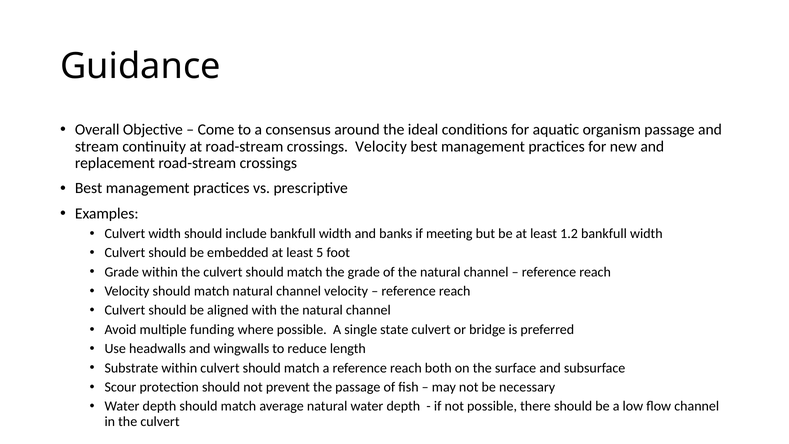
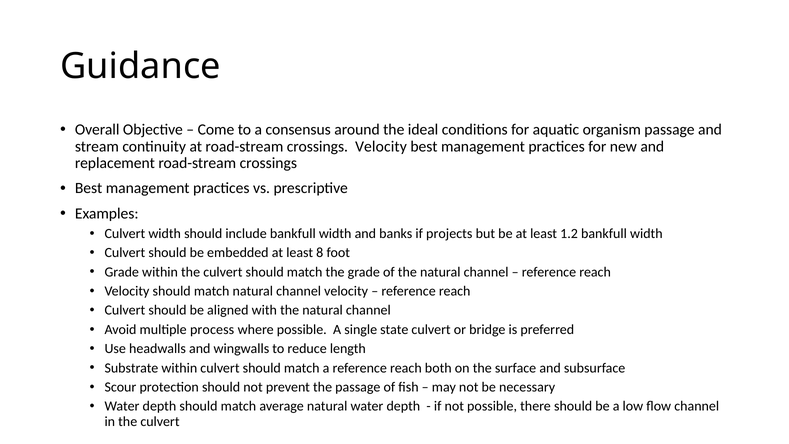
meeting: meeting -> projects (449, 233)
5: 5 -> 8 (320, 253)
funding: funding -> process (212, 329)
